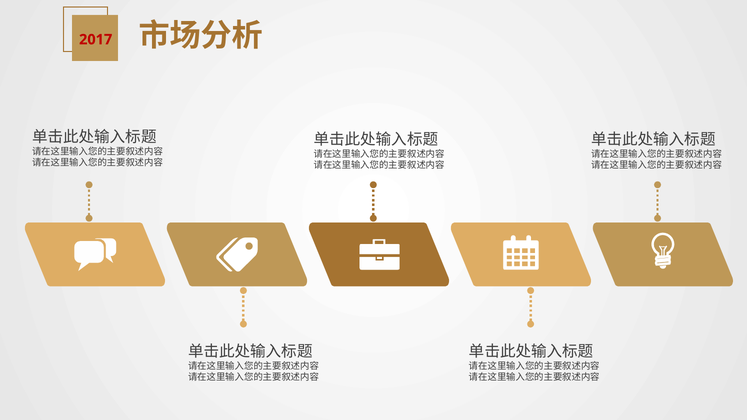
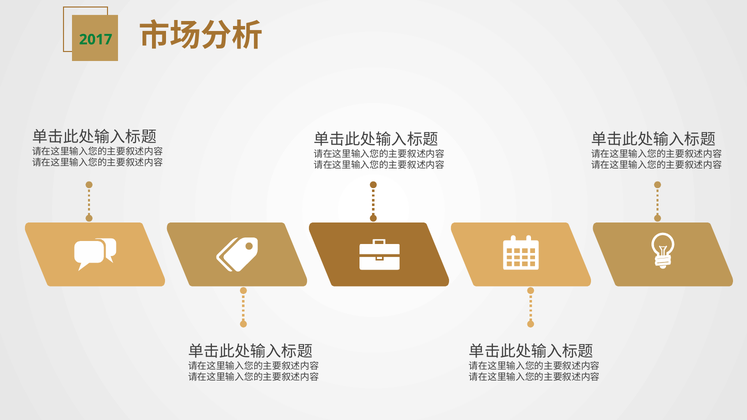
2017 colour: red -> green (96, 40)
